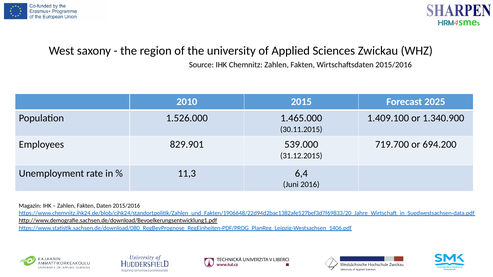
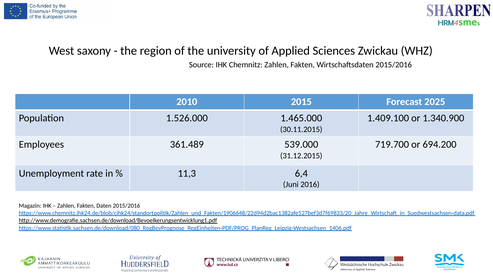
829.901: 829.901 -> 361.489 (187, 145)
